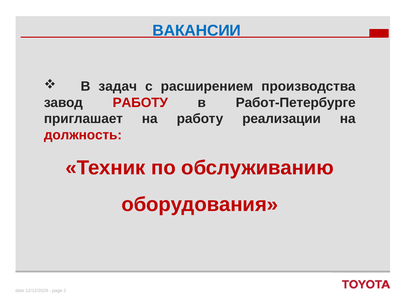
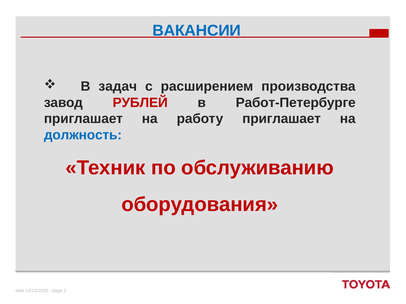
завод РАБОТУ: РАБОТУ -> РУБЛЕЙ (140, 103)
работу реализации: реализации -> приглашает (282, 119)
должность colour: red -> blue (83, 135)
